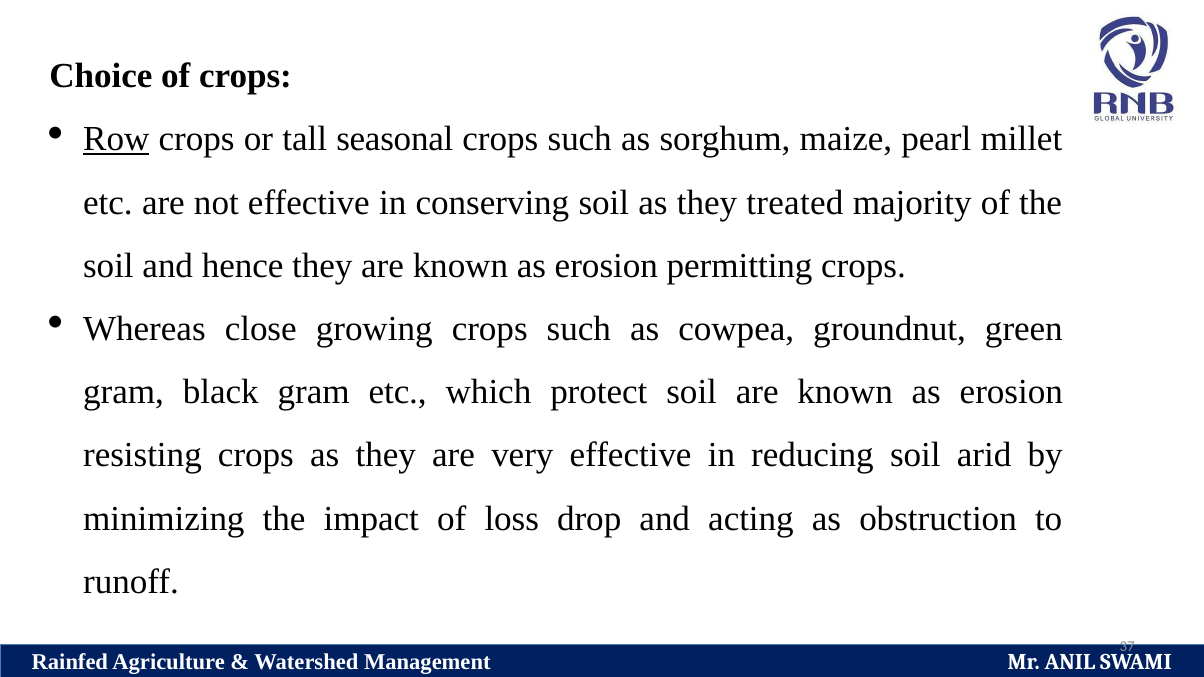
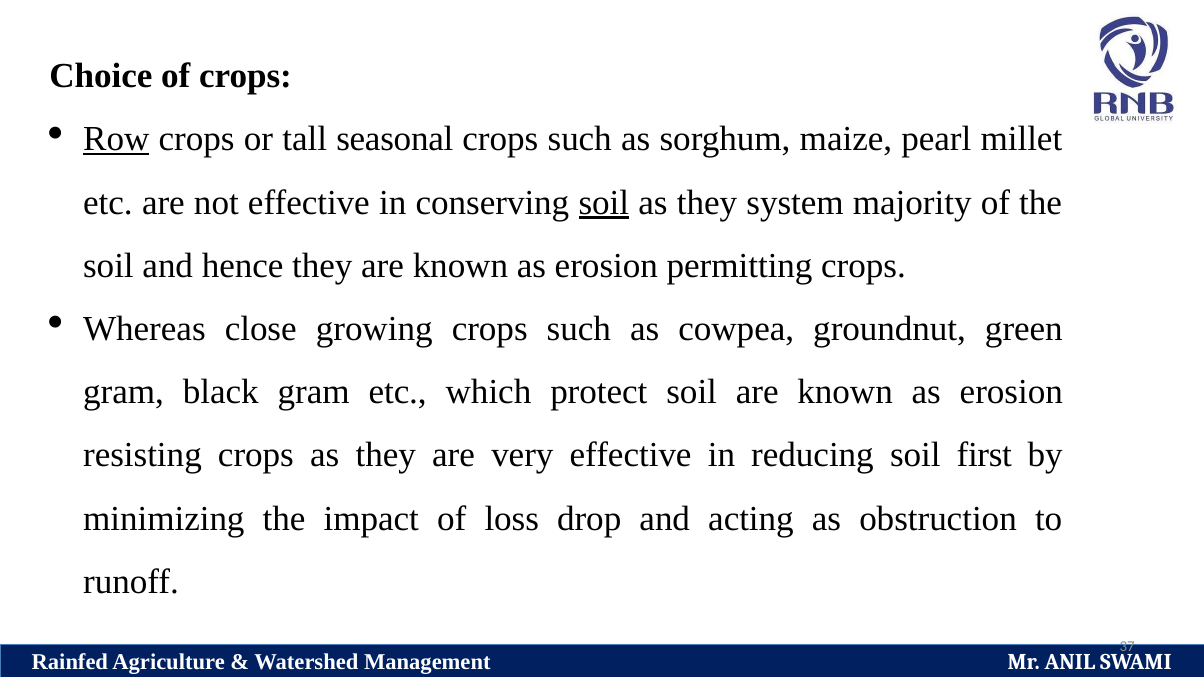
soil underline: none -> present (604, 202)
treated: treated -> system (795, 202)
arid: arid -> first (984, 455)
